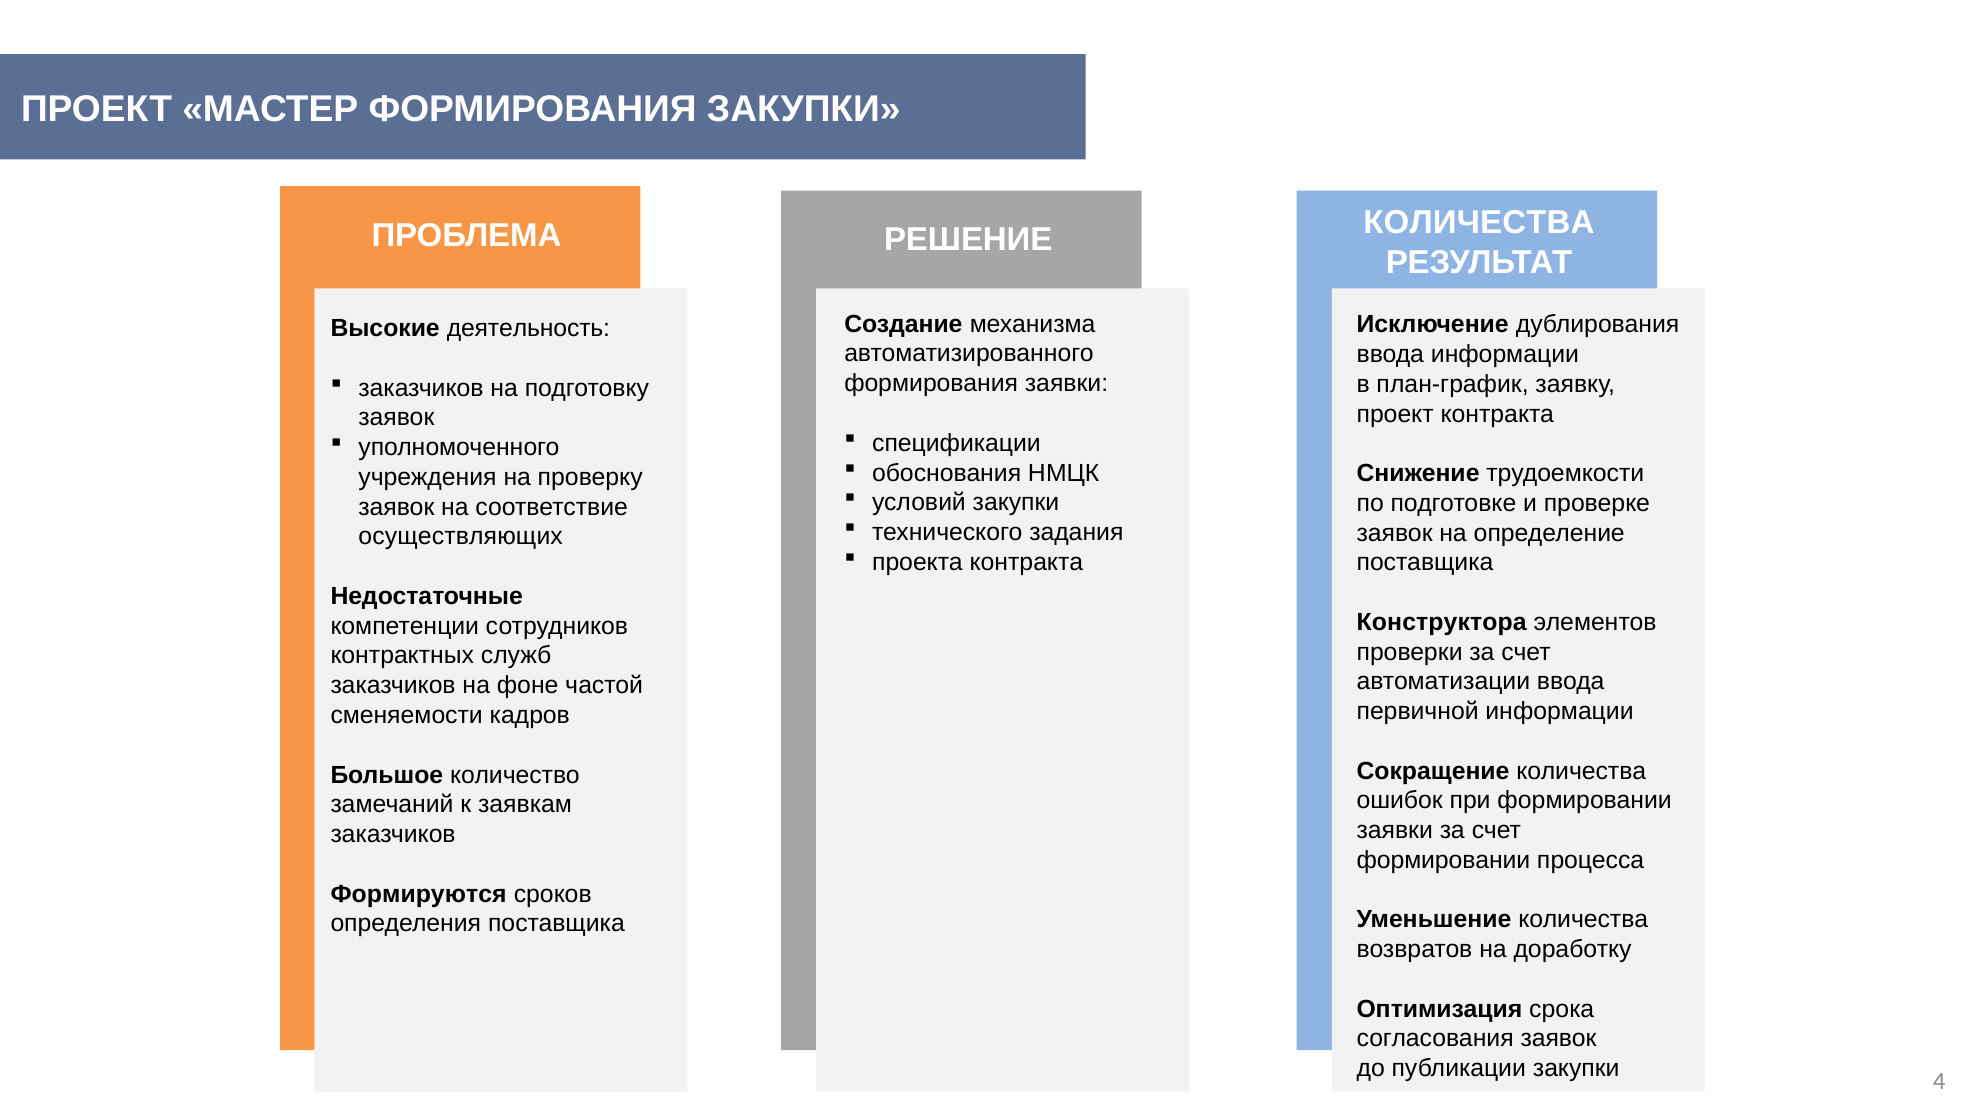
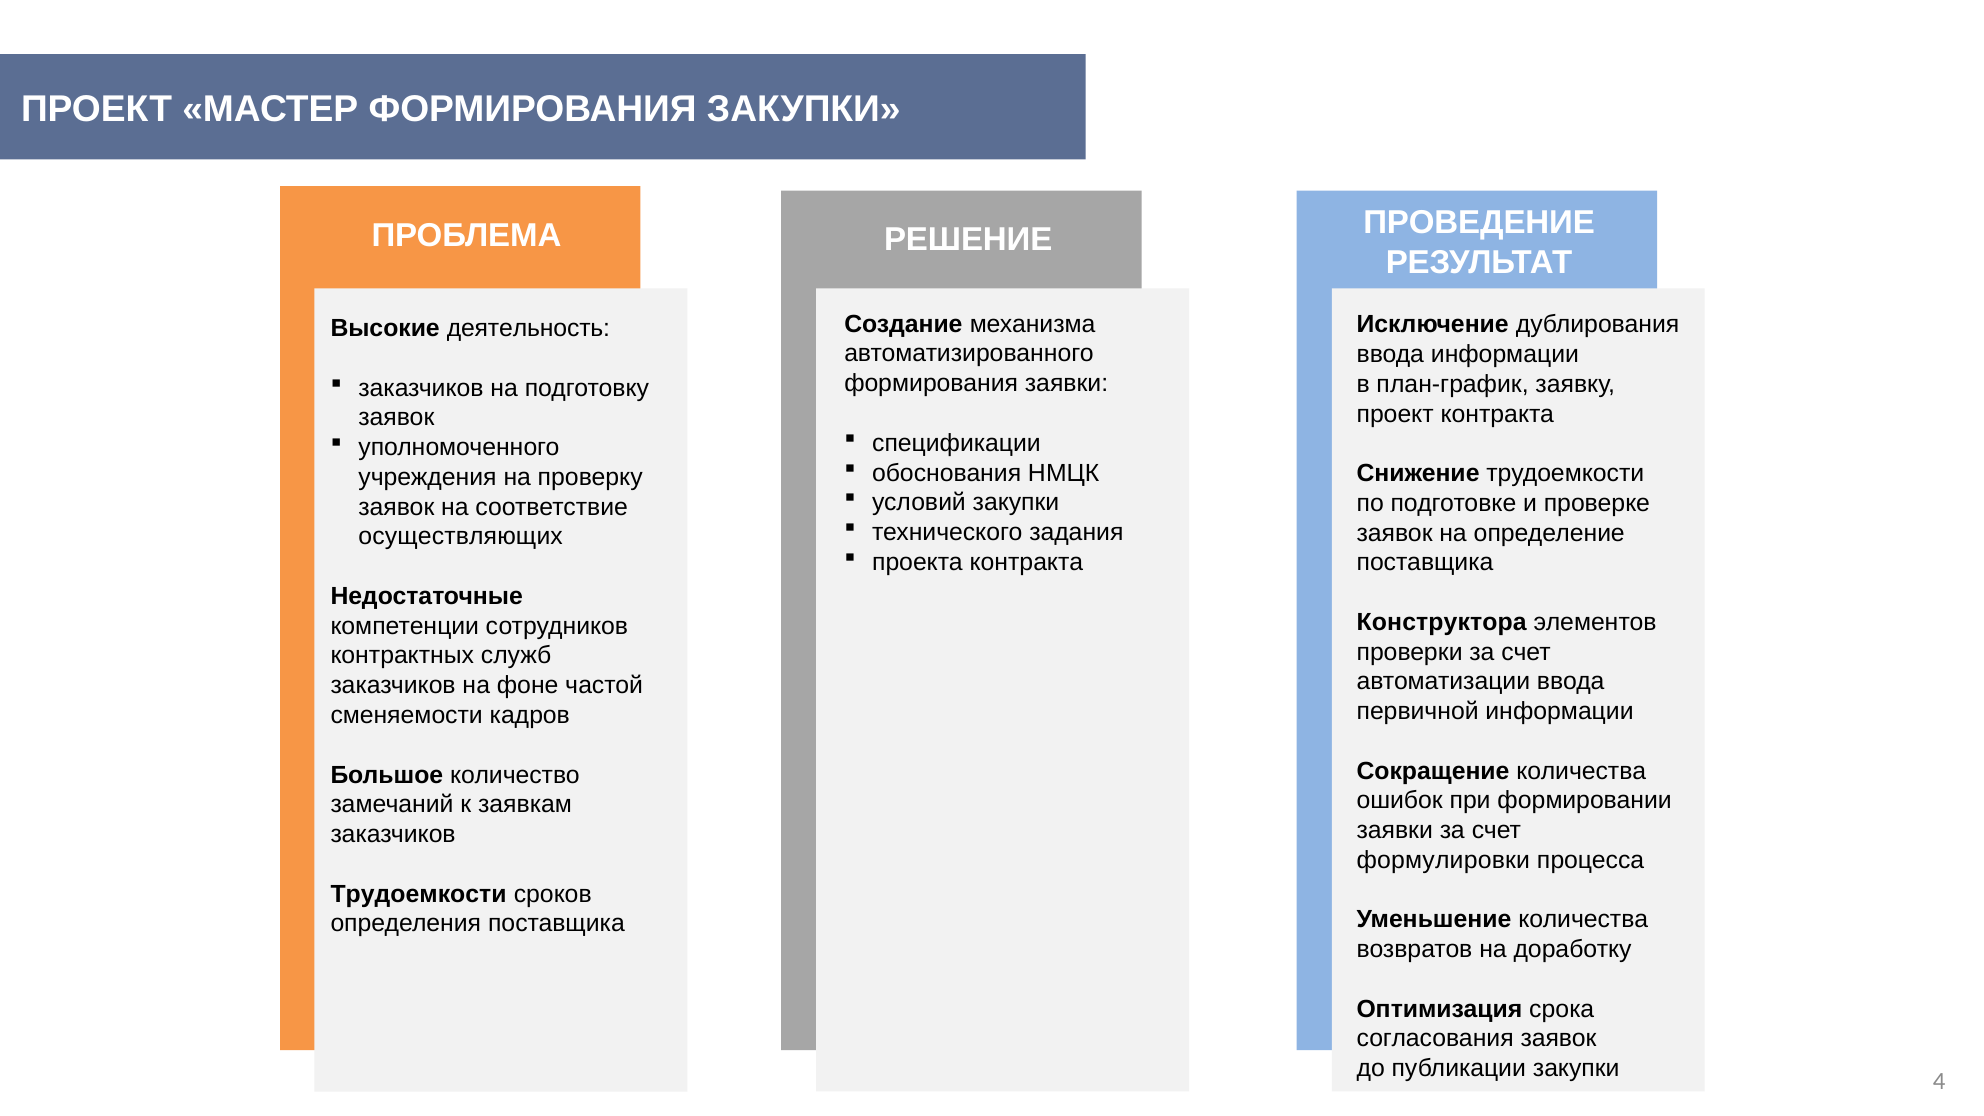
КОЛИЧЕСТВА: КОЛИЧЕСТВА -> ПРОВЕДЕНИЕ (1479, 223)
формировании: формировании -> формулировки (1443, 860)
Формируются: Формируются -> Трудоемкости (419, 894)
